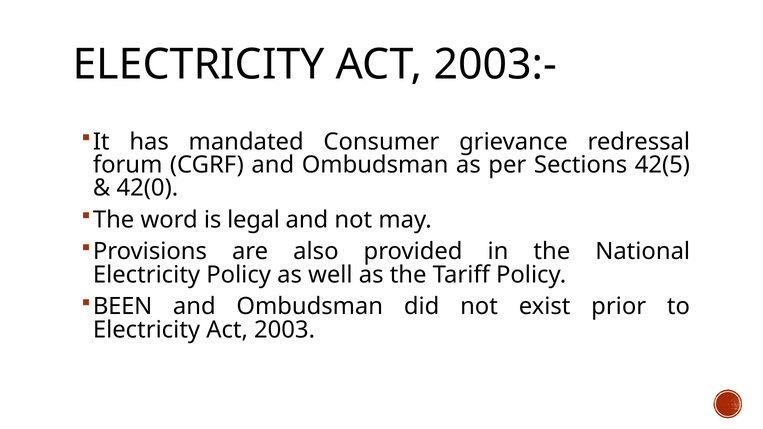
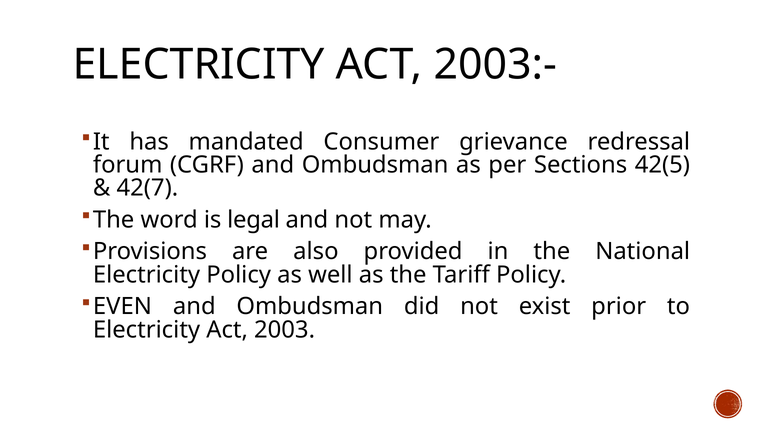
42(0: 42(0 -> 42(7 (147, 188)
BEEN: BEEN -> EVEN (122, 307)
